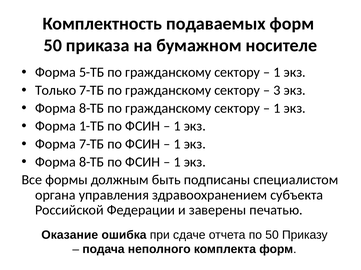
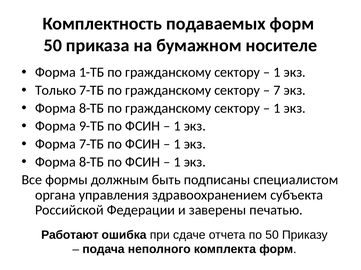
5-ТБ: 5-ТБ -> 1-ТБ (92, 72)
3: 3 -> 7 (277, 90)
1-ТБ: 1-ТБ -> 9-ТБ (92, 126)
Оказание: Оказание -> Работают (70, 235)
